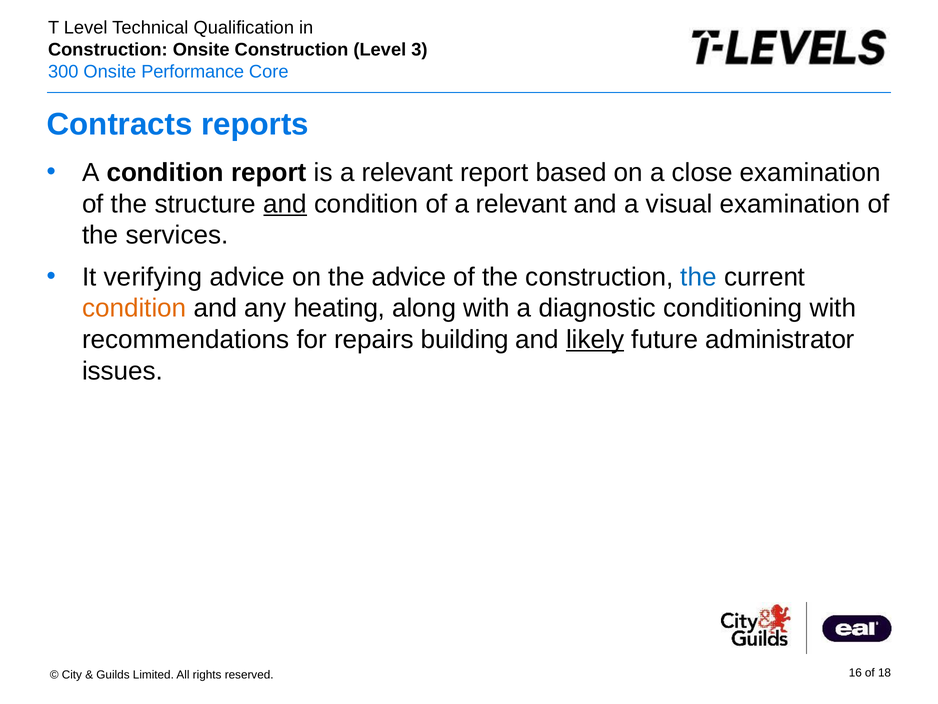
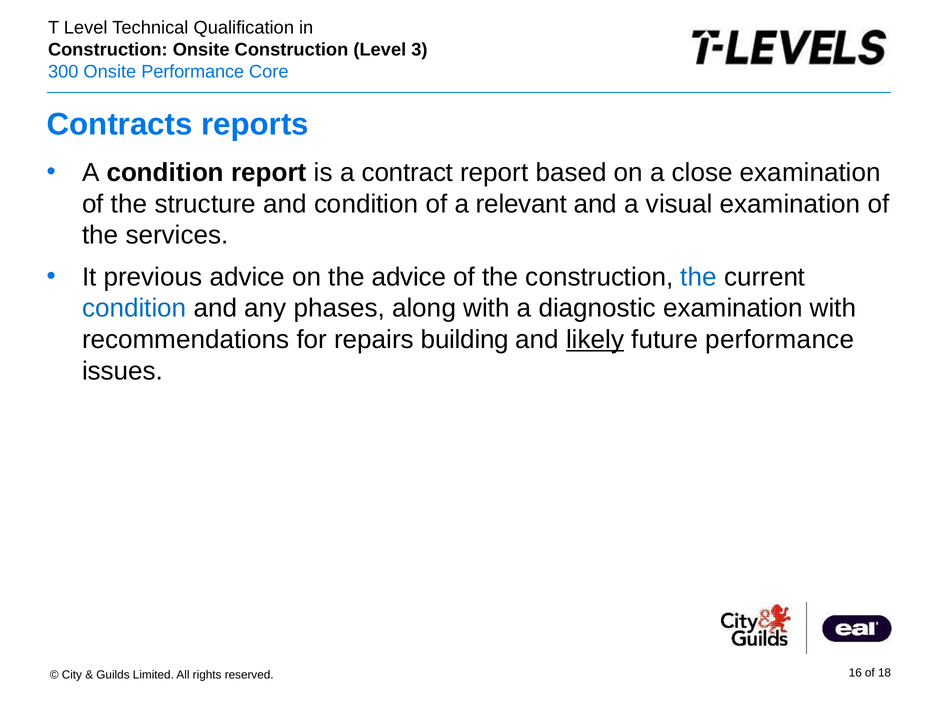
is a relevant: relevant -> contract (407, 173)
and underline: present -> none (285, 204)
verifying: verifying -> previous (153, 277)
condition colour: orange -> blue (134, 308)
heating: heating -> phases (339, 308)
diagnostic conditioning: conditioning -> examination (733, 308)
future administrator: administrator -> performance (780, 339)
